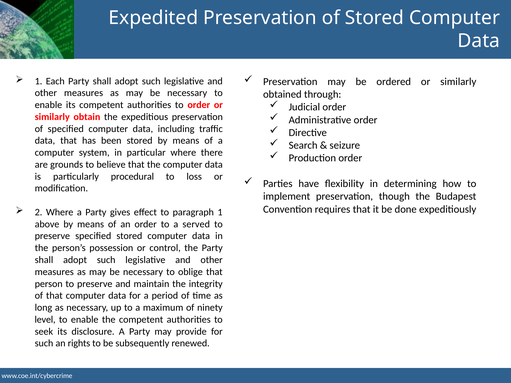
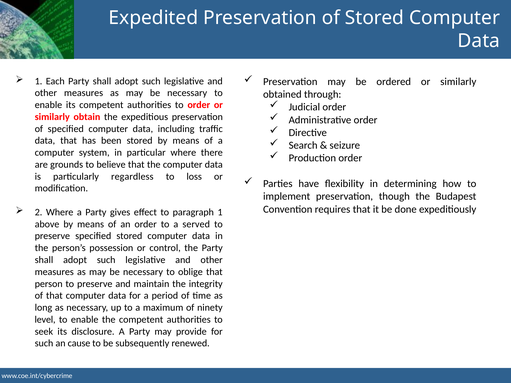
procedural: procedural -> regardless (132, 177)
rights: rights -> cause (79, 344)
